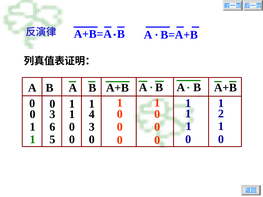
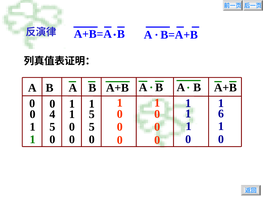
2: 2 -> 6 (221, 114)
3: 3 -> 4 (52, 114)
4: 4 -> 5 (92, 114)
6: 6 -> 5 (52, 127)
3: 3 -> 5 (92, 127)
5: 5 -> 0 (52, 140)
